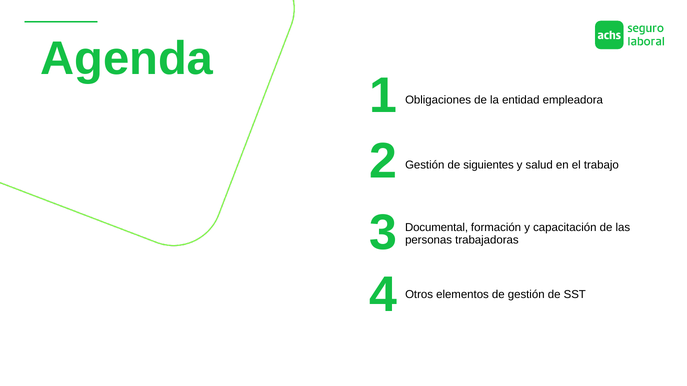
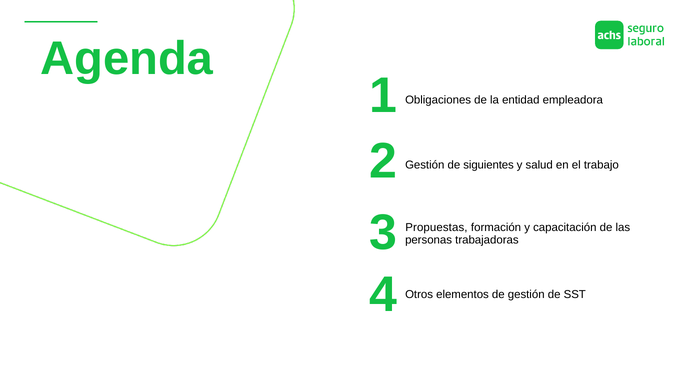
Documental: Documental -> Propuestas (436, 228)
